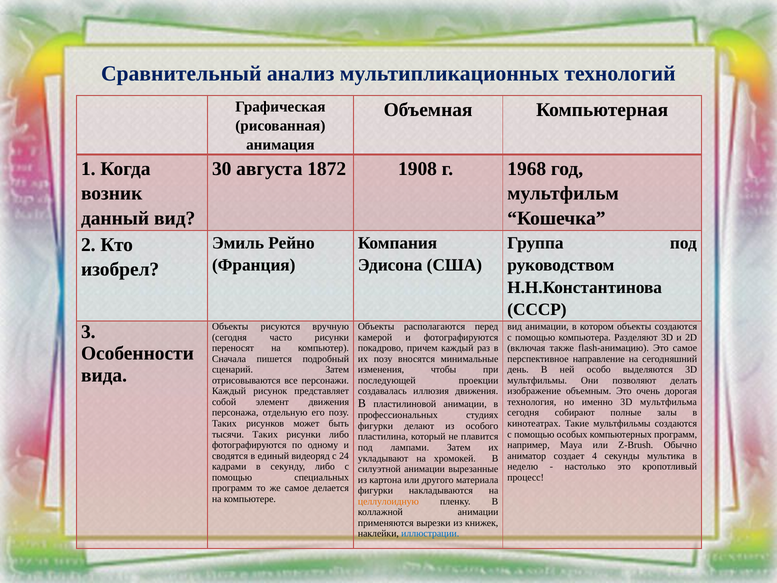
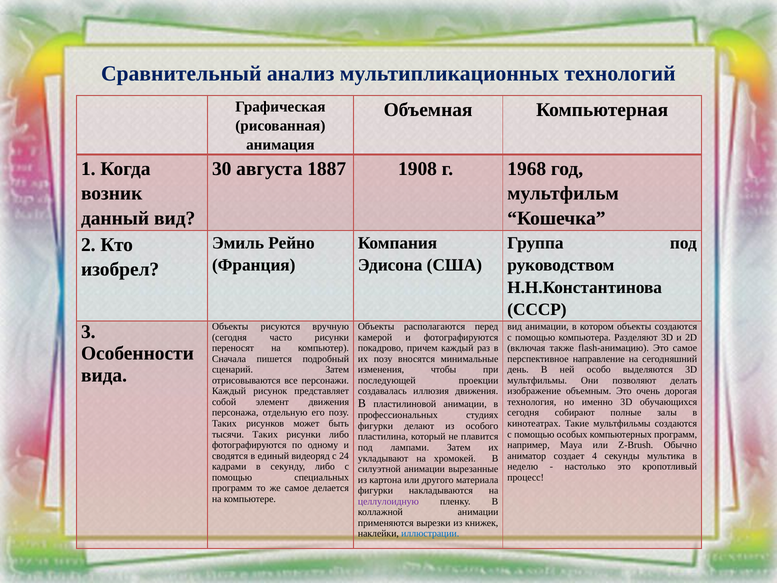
1872: 1872 -> 1887 (327, 169)
мультфильма: мультфильма -> обучающихся (669, 402)
целлулоидную colour: orange -> purple (388, 501)
